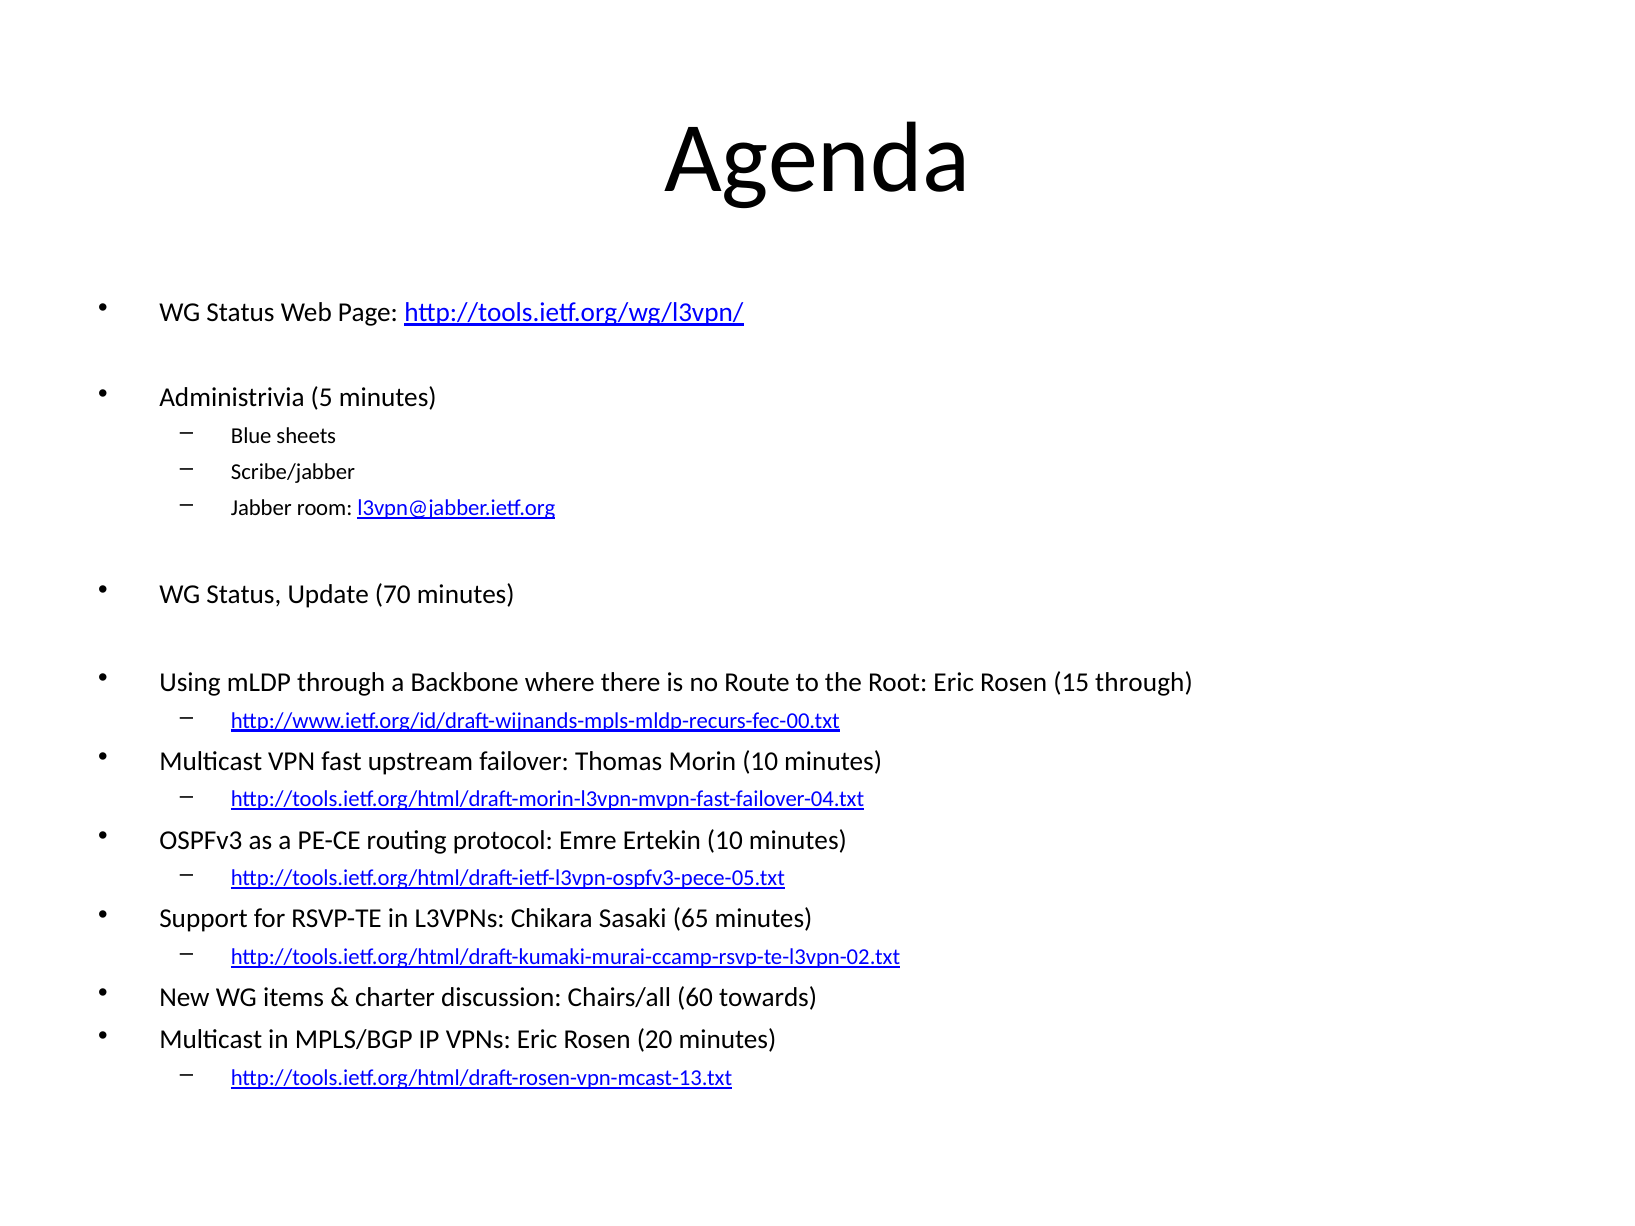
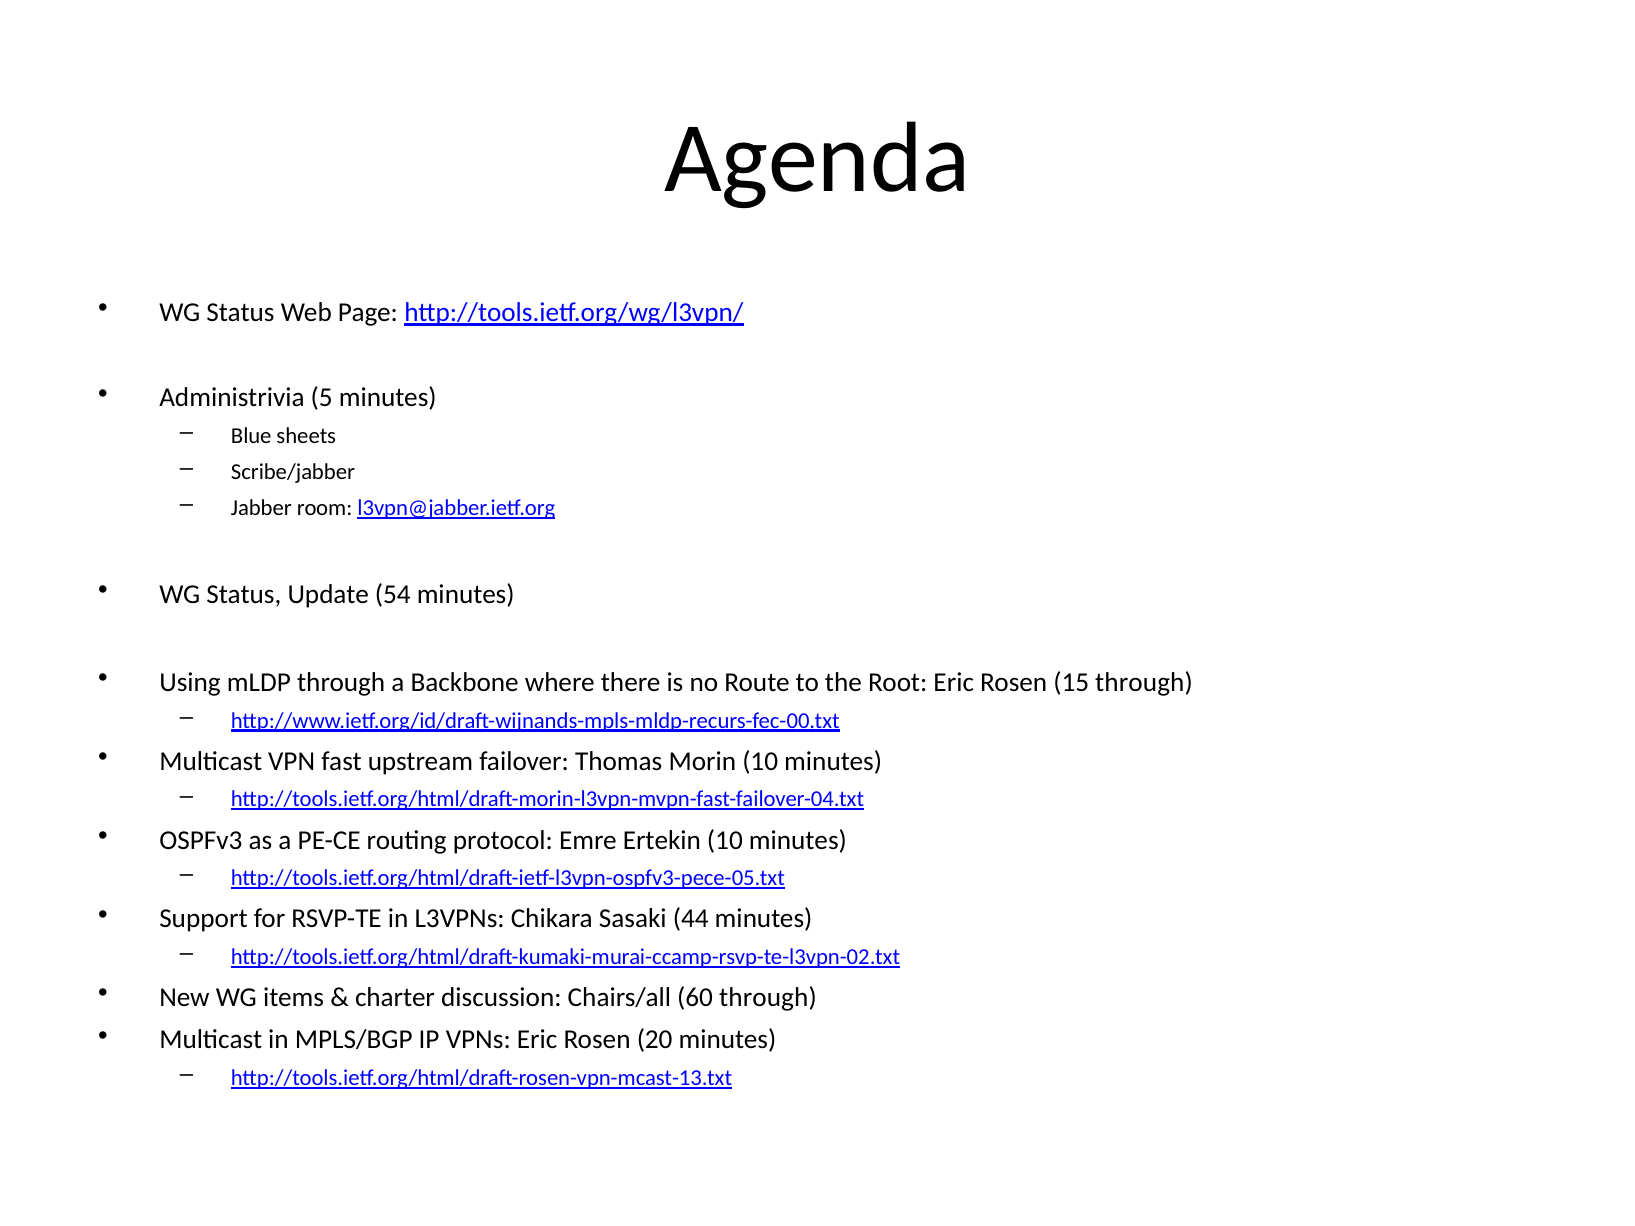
70: 70 -> 54 (393, 595)
65: 65 -> 44 (691, 919)
60 towards: towards -> through (768, 998)
